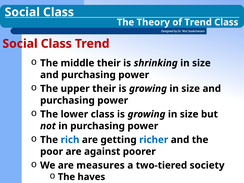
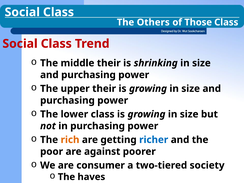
Theory: Theory -> Others (153, 22)
of Trend: Trend -> Those (198, 22)
rich colour: blue -> orange (70, 140)
measures: measures -> consumer (101, 165)
